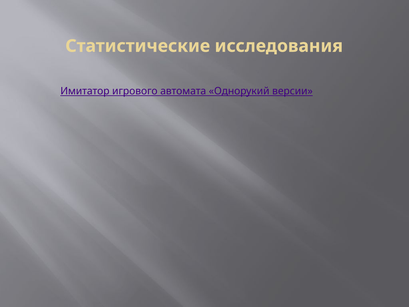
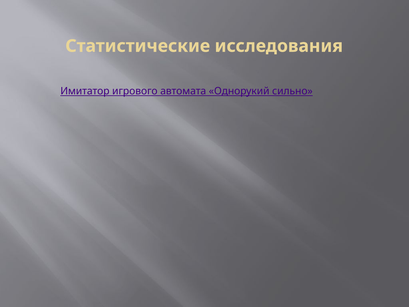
версии: версии -> сильно (292, 91)
